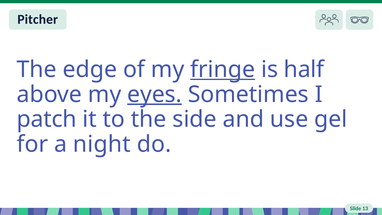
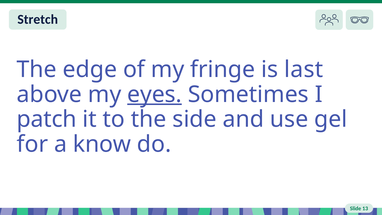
Pitcher: Pitcher -> Stretch (38, 19)
fringe underline: present -> none (223, 69)
half: half -> last (304, 69)
night: night -> know (102, 144)
